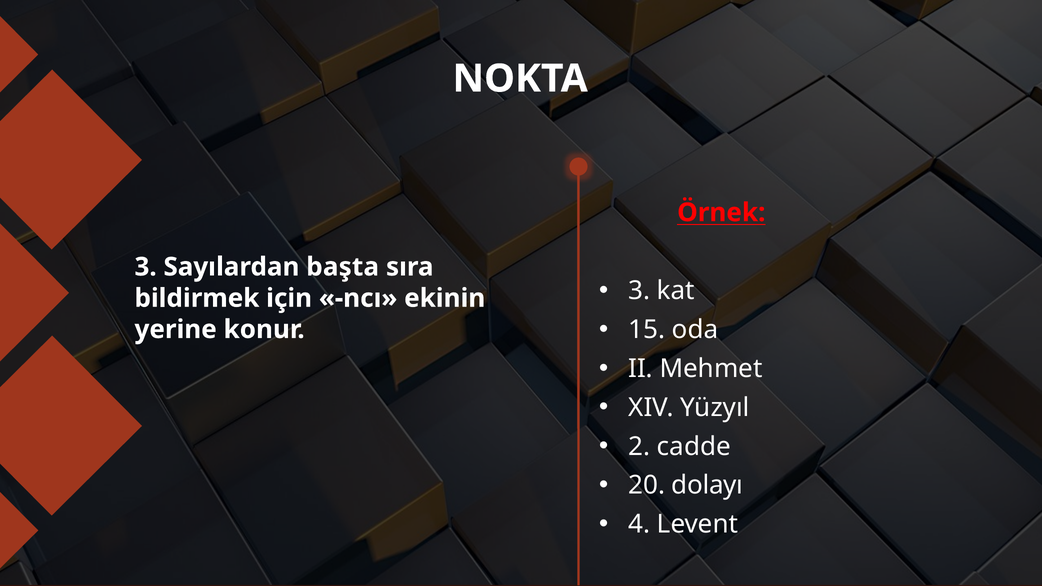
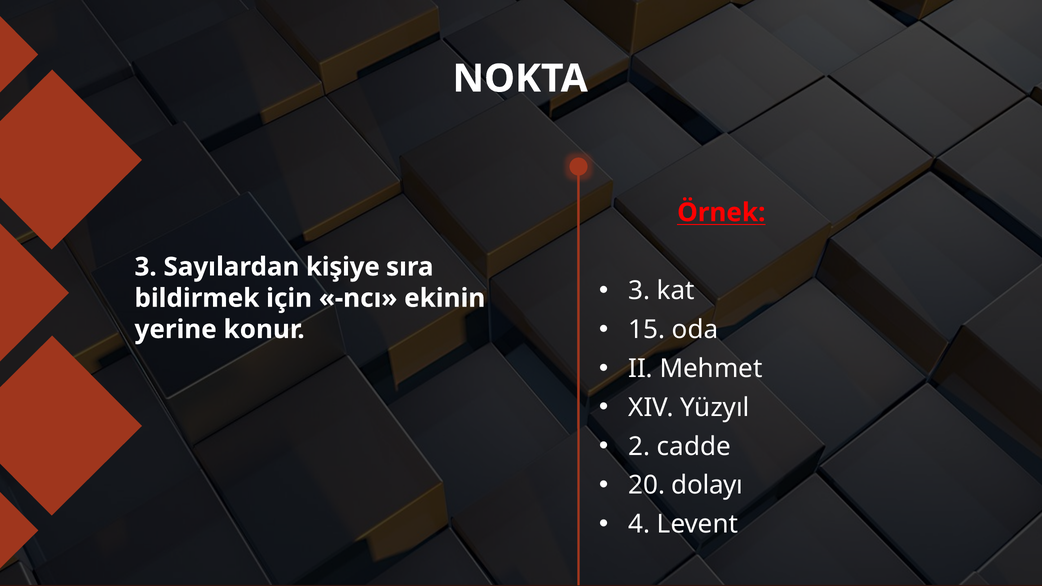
başta: başta -> kişiye (343, 267)
